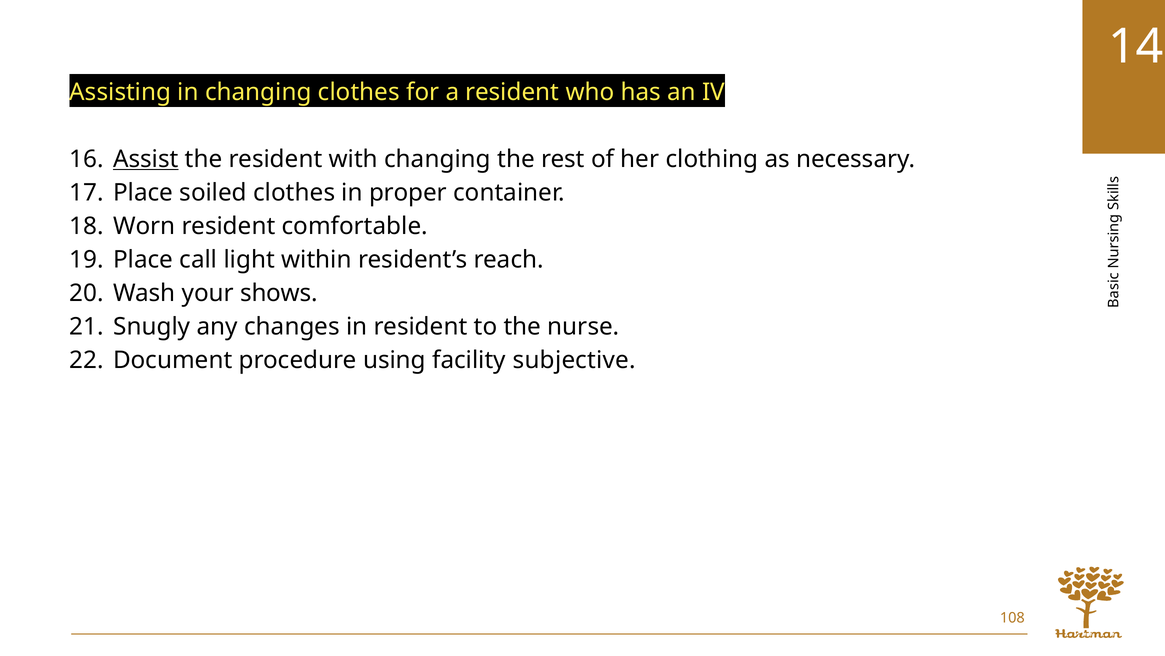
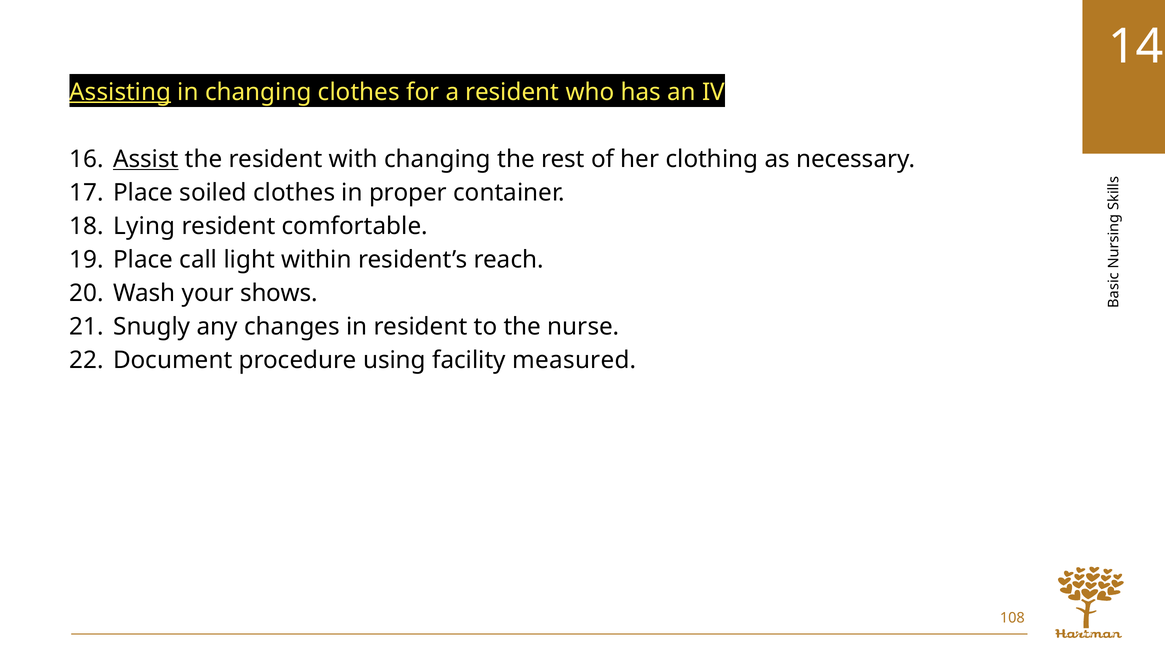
Assisting underline: none -> present (120, 92)
Worn: Worn -> Lying (144, 226)
subjective: subjective -> measured (574, 360)
